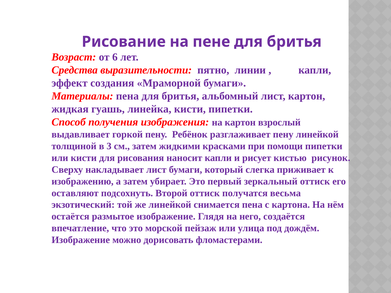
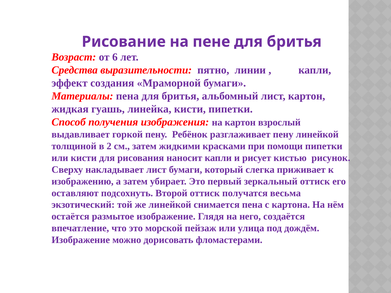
3: 3 -> 2 (109, 146)
